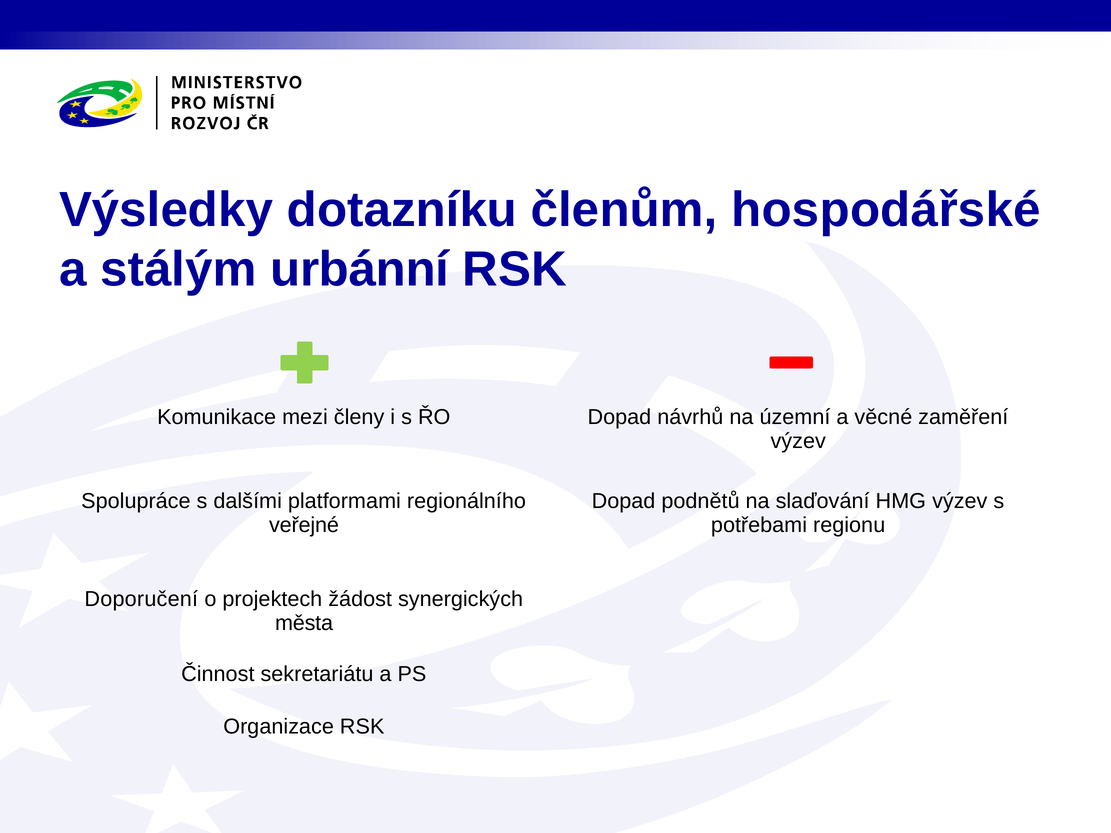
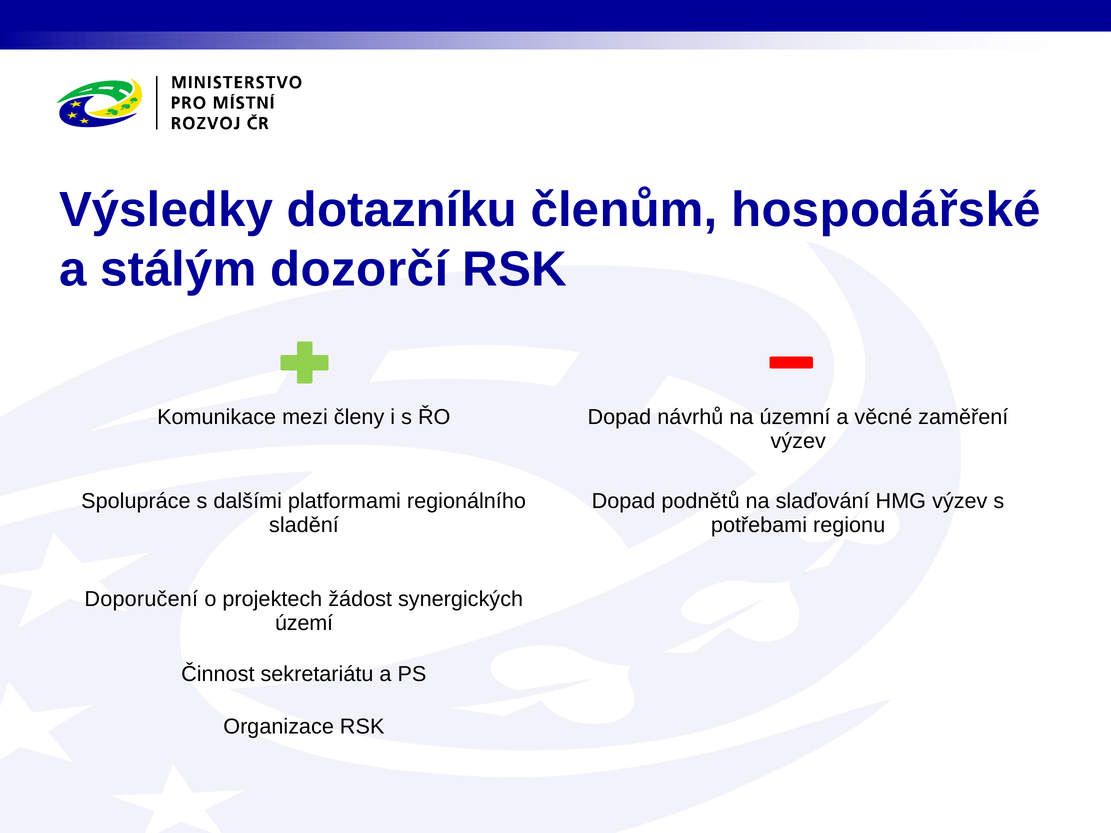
urbánní: urbánní -> dozorčí (359, 269)
veřejné: veřejné -> sladění (304, 525)
města: města -> území (304, 623)
